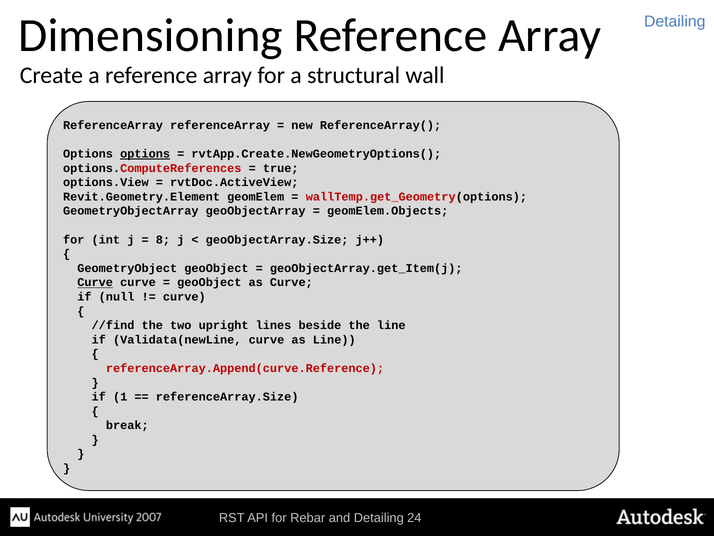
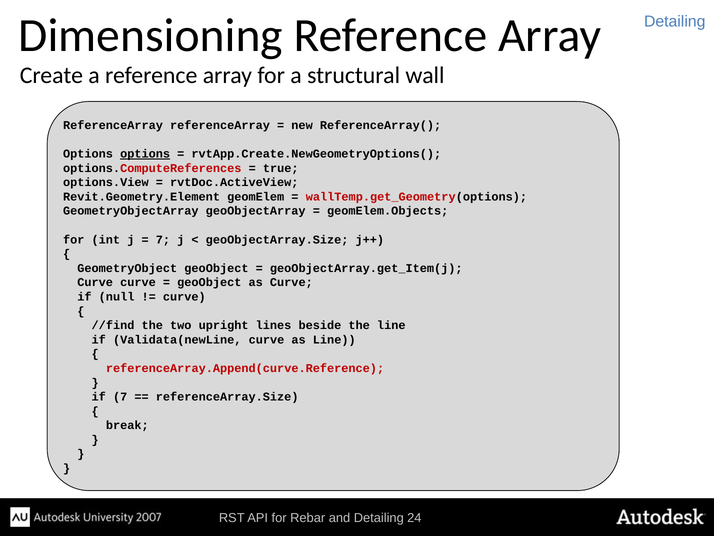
8: 8 -> 7 (163, 239)
Curve underline: present -> none (95, 282)
if 1: 1 -> 7 (120, 397)
